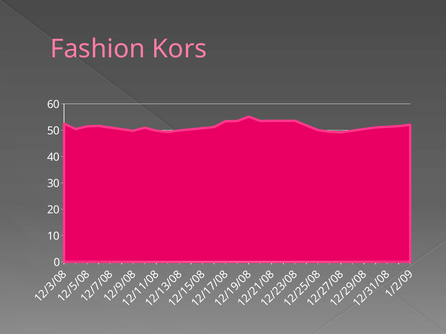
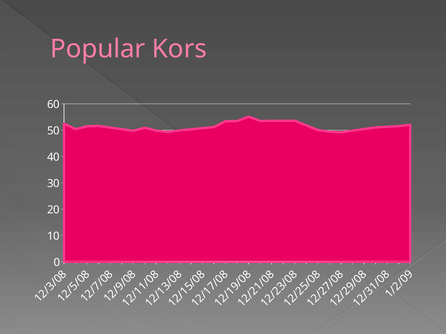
Fashion: Fashion -> Popular (98, 49)
